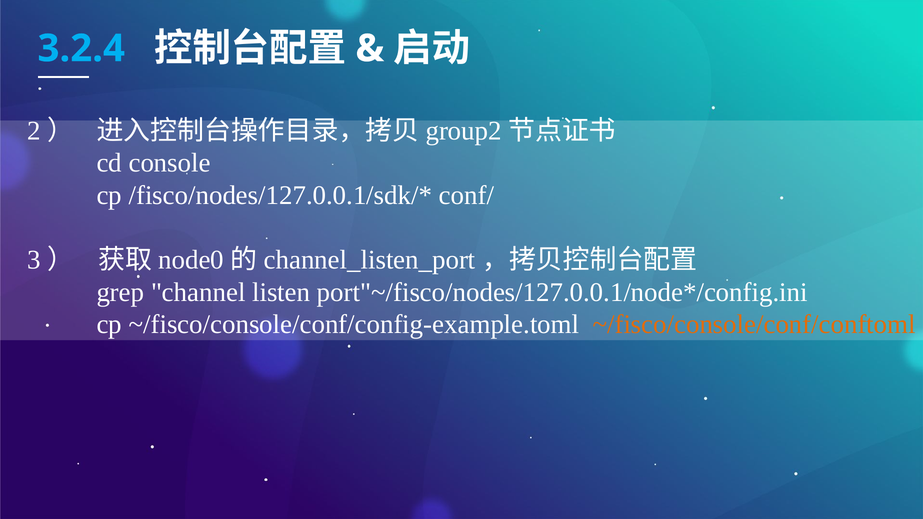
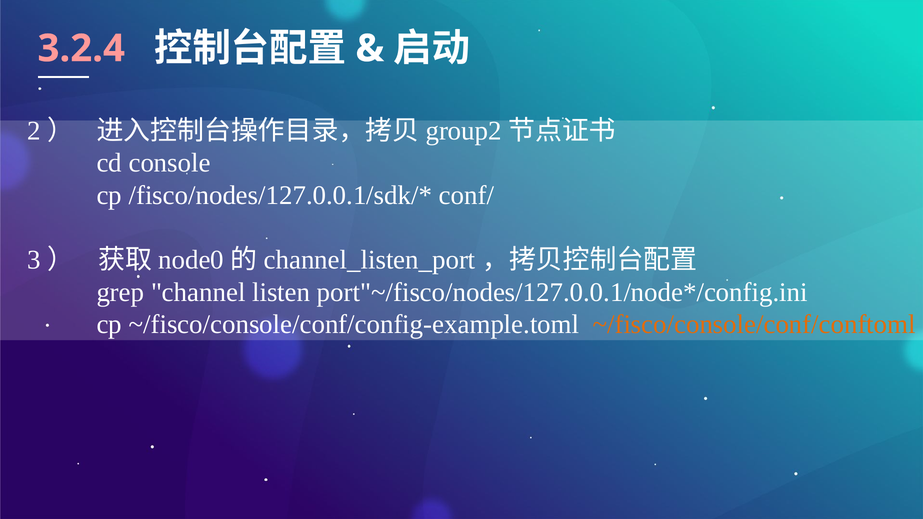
3.2.4 colour: light blue -> pink (81, 49)
